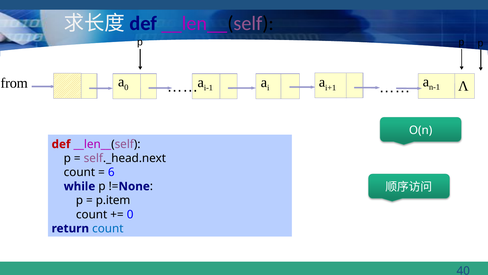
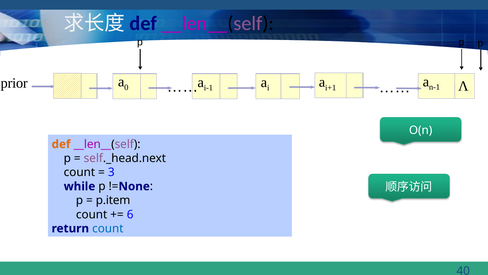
from: from -> prior (14, 83)
def colour: red -> orange (61, 144)
6: 6 -> 3 (111, 172)
0: 0 -> 6 (130, 214)
